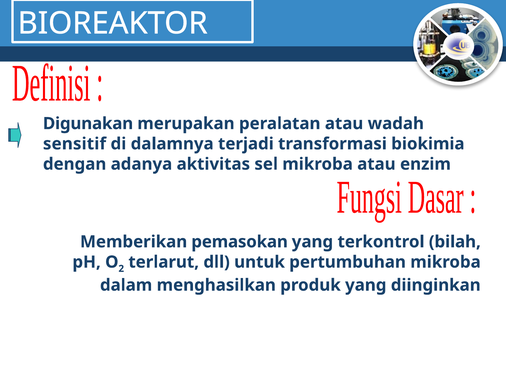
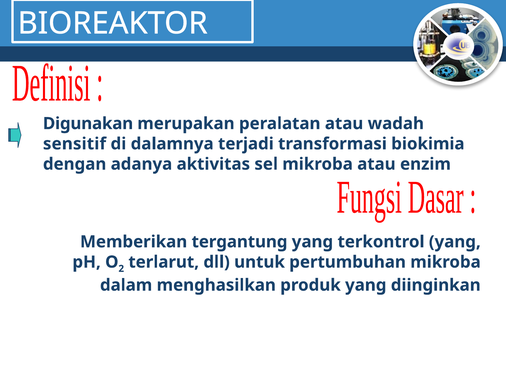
pemasokan: pemasokan -> tergantung (240, 241)
terkontrol bilah: bilah -> yang (455, 241)
